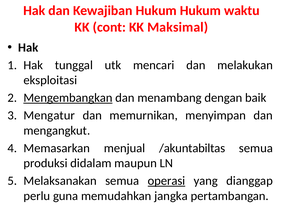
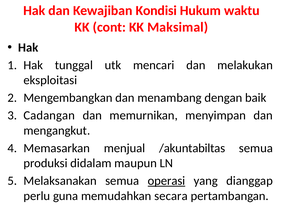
Kewajiban Hukum: Hukum -> Kondisi (156, 11)
Mengembangkan underline: present -> none (68, 98)
Mengatur: Mengatur -> Cadangan (49, 116)
jangka: jangka -> secara (171, 196)
